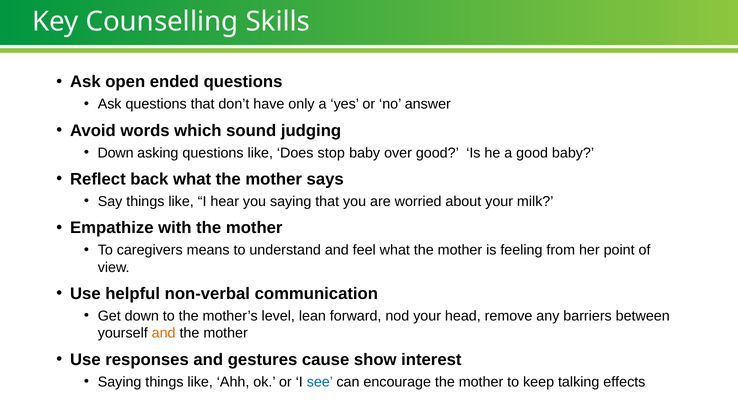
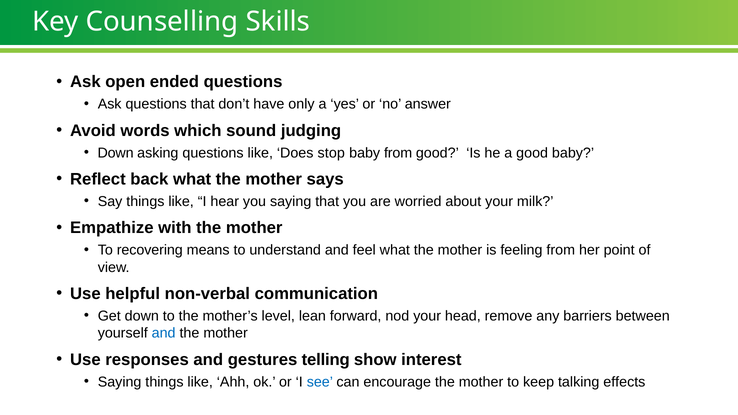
baby over: over -> from (398, 153)
caregivers: caregivers -> recovering (150, 250)
and colour: orange -> blue (164, 333)
cause: cause -> telling (326, 360)
